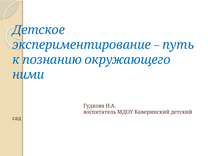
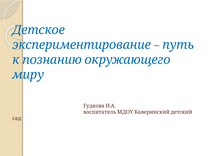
ними: ними -> миру (28, 75)
